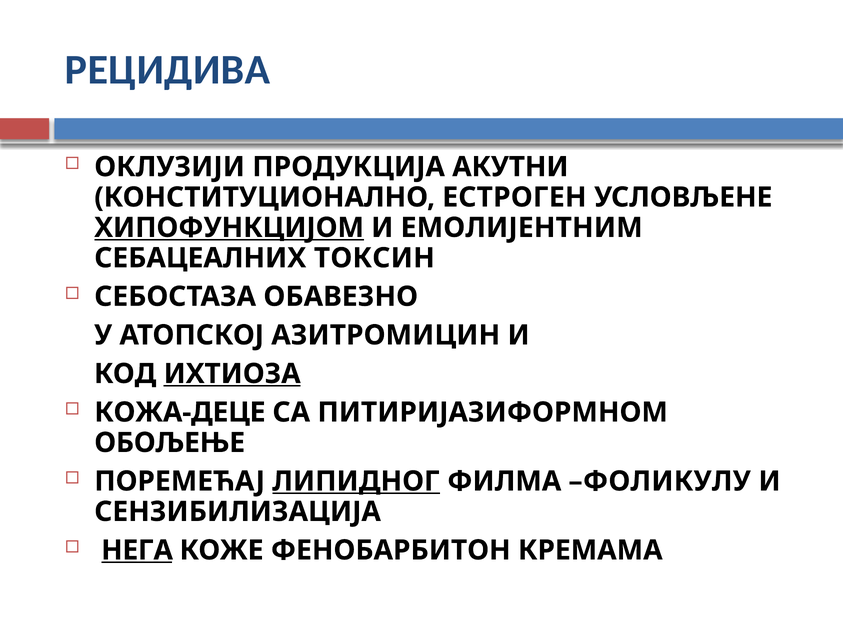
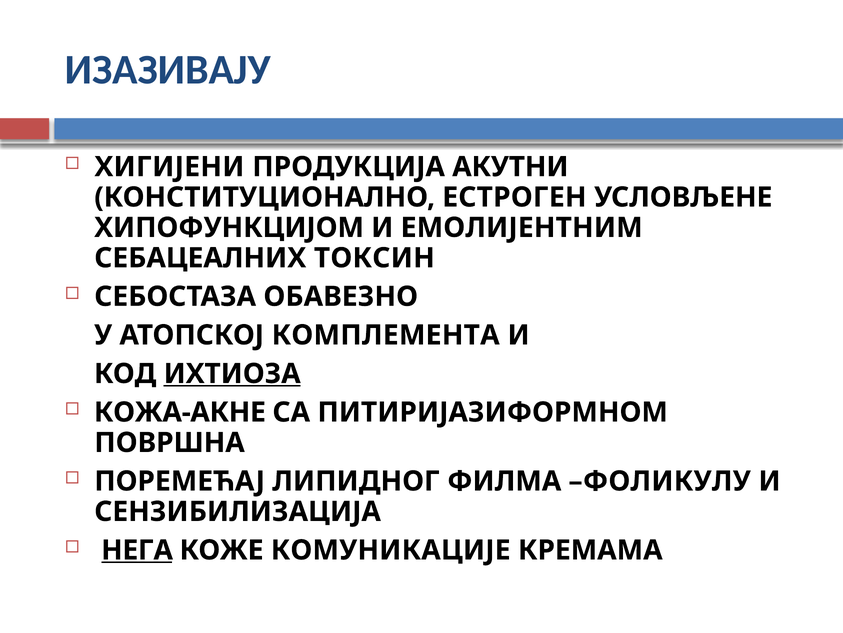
РЕЦИДИВА: РЕЦИДИВА -> ИЗАЗИВАЈУ (168, 70)
ОКЛУЗИЈИ: ОКЛУЗИЈИ -> ХИГИЈЕНИ (169, 167)
ХИПОФУНКЦИЈОМ underline: present -> none (229, 227)
АЗИТРОМИЦИН: АЗИТРОМИЦИН -> КОМПЛЕМЕНТА (386, 335)
КОЖА-ДЕЦЕ: КОЖА-ДЕЦЕ -> КОЖА-АКНЕ (180, 412)
ОБОЉЕЊЕ: ОБОЉЕЊЕ -> ПОВРШНА (170, 442)
ЛИПИДНОГ underline: present -> none (356, 481)
ФЕНОБАРБИТОН: ФЕНОБАРБИТОН -> КОМУНИКАЦИЈЕ (391, 550)
